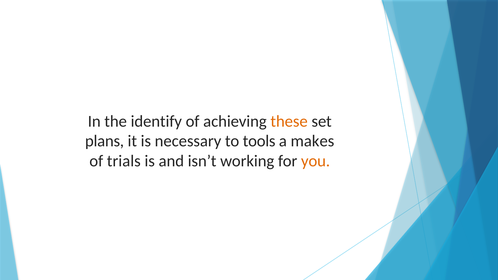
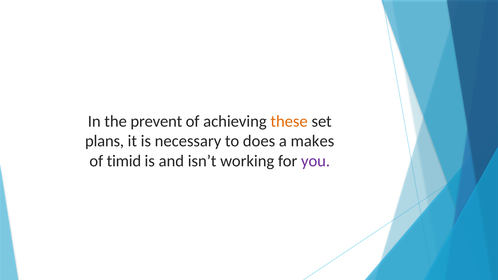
identify: identify -> prevent (156, 121)
tools: tools -> does (259, 141)
trials: trials -> timid (124, 161)
you colour: orange -> purple (316, 161)
